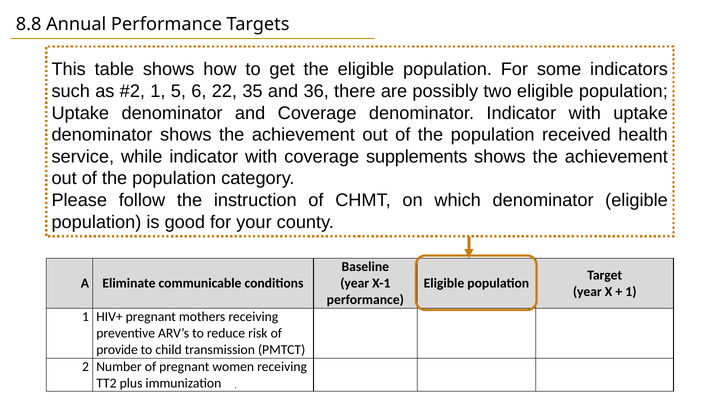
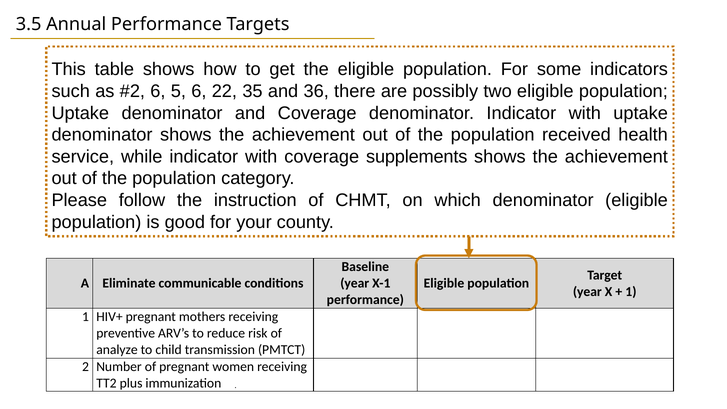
8.8: 8.8 -> 3.5 (29, 24)
1: 1 -> 6 (158, 91)
provide: provide -> analyze (117, 350)
